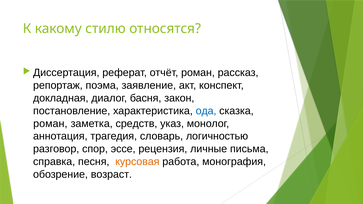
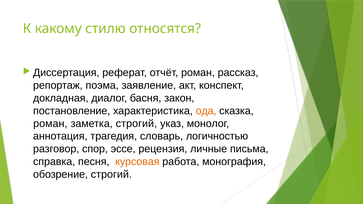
ода colour: blue -> orange (206, 111)
заметка средств: средств -> строгий (136, 124)
обозрение возраст: возраст -> строгий (111, 174)
